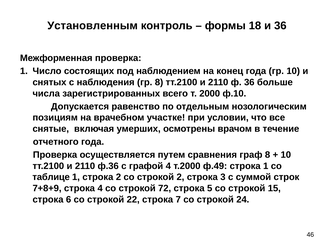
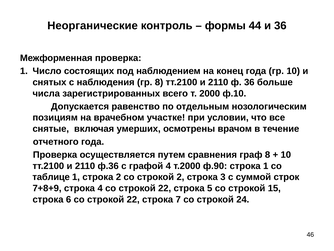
Установленным: Установленным -> Неорганические (93, 26)
18: 18 -> 44 (255, 26)
ф.49: ф.49 -> ф.90 (215, 166)
4 со строкой 72: 72 -> 22 (165, 188)
